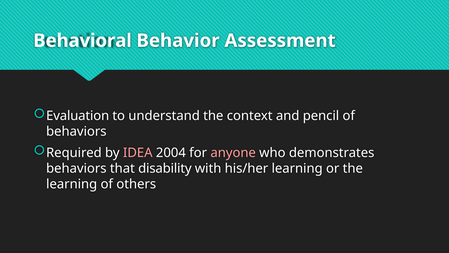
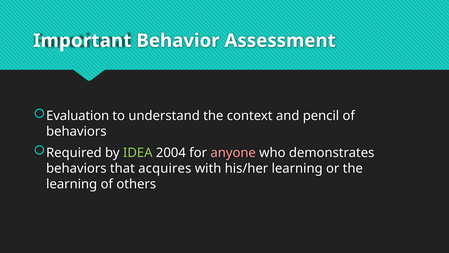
Behavioral: Behavioral -> Important (82, 41)
IDEA colour: pink -> light green (138, 152)
disability: disability -> acquires (165, 168)
